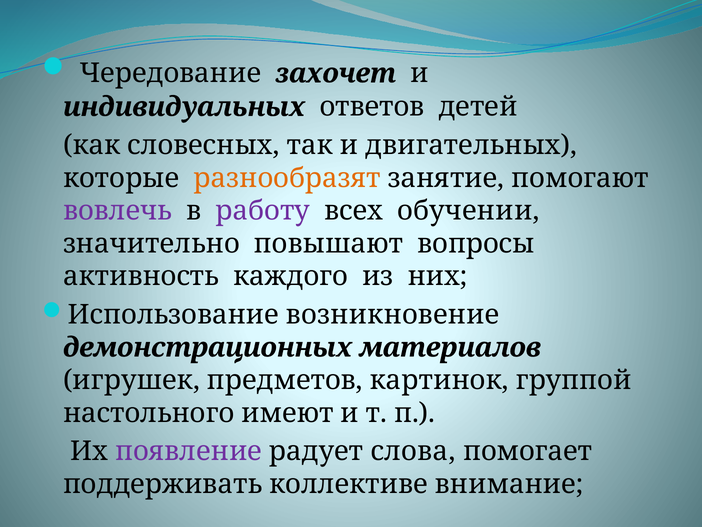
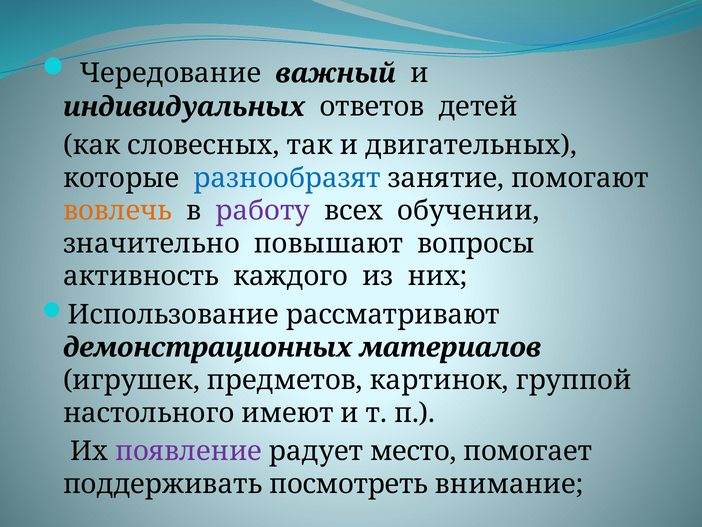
захочет: захочет -> важный (336, 73)
разнообразят colour: orange -> blue (287, 178)
вовлечь colour: purple -> orange (118, 211)
возникновение: возникновение -> рассматривают (393, 314)
слова: слова -> место (413, 451)
коллективе: коллективе -> посмотреть (349, 484)
